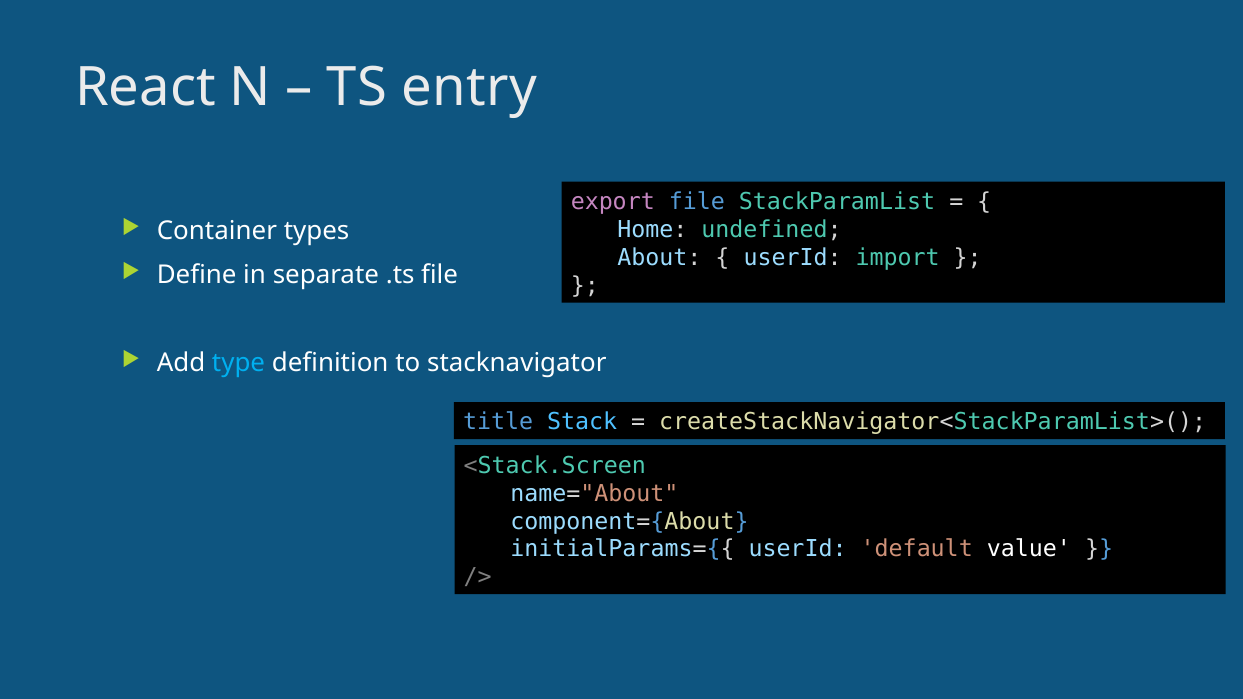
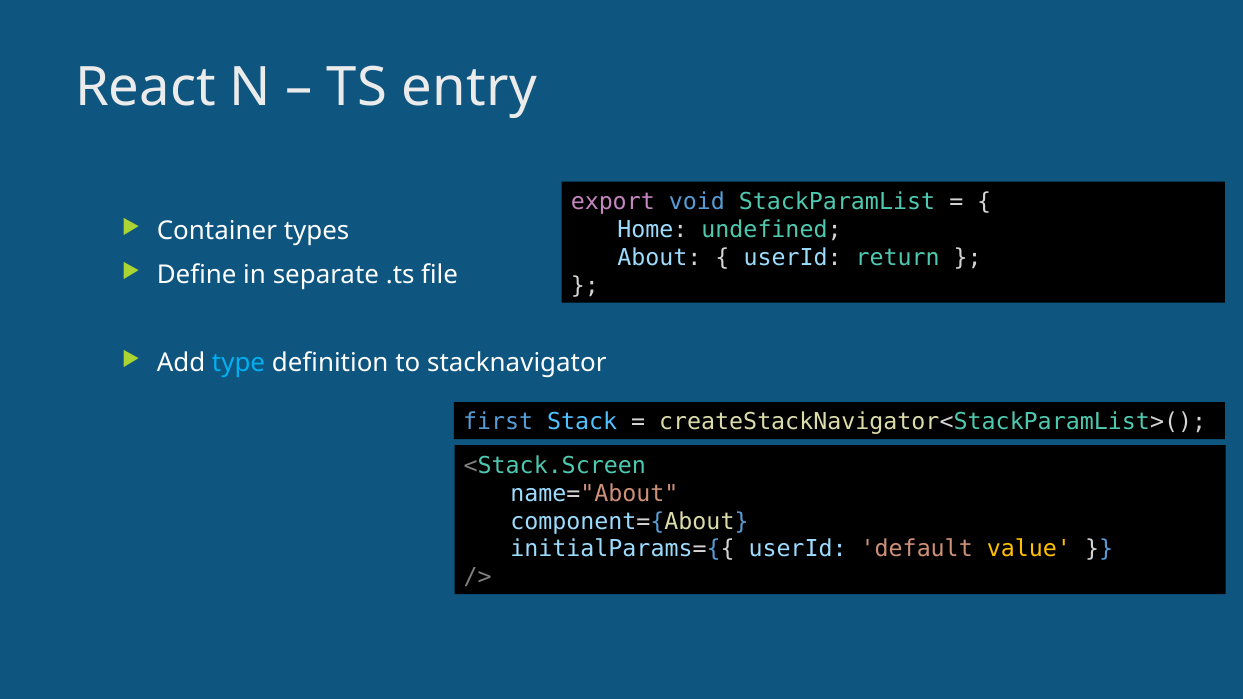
export file: file -> void (697, 202)
import: import -> return (898, 258)
title: title -> first (498, 422)
value colour: white -> yellow (1029, 549)
